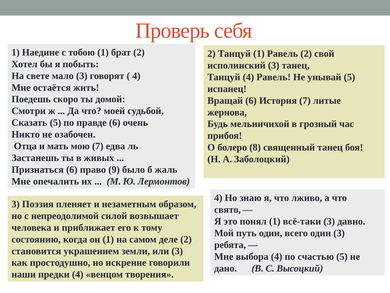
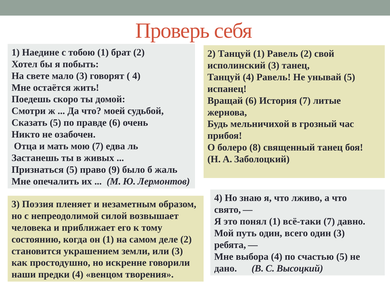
Признаться 6: 6 -> 5 (72, 169)
всё-таки 3: 3 -> 7 (329, 221)
